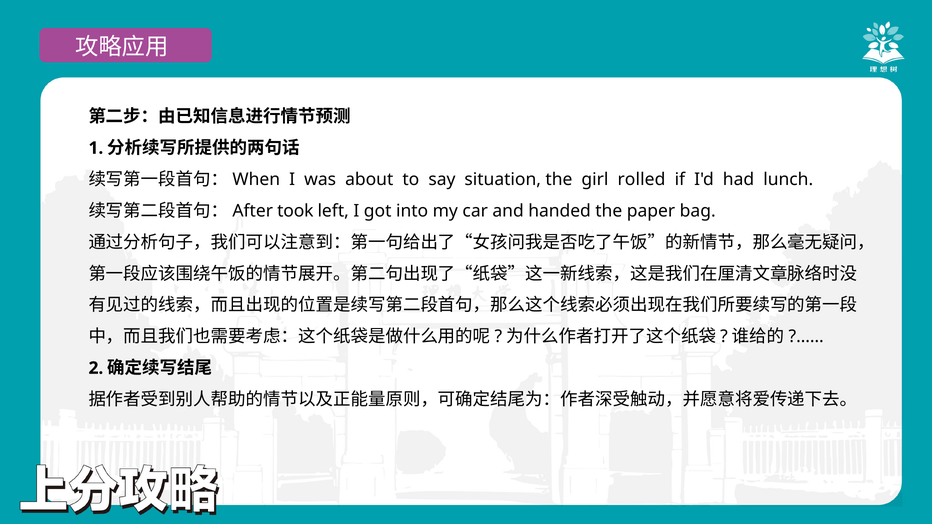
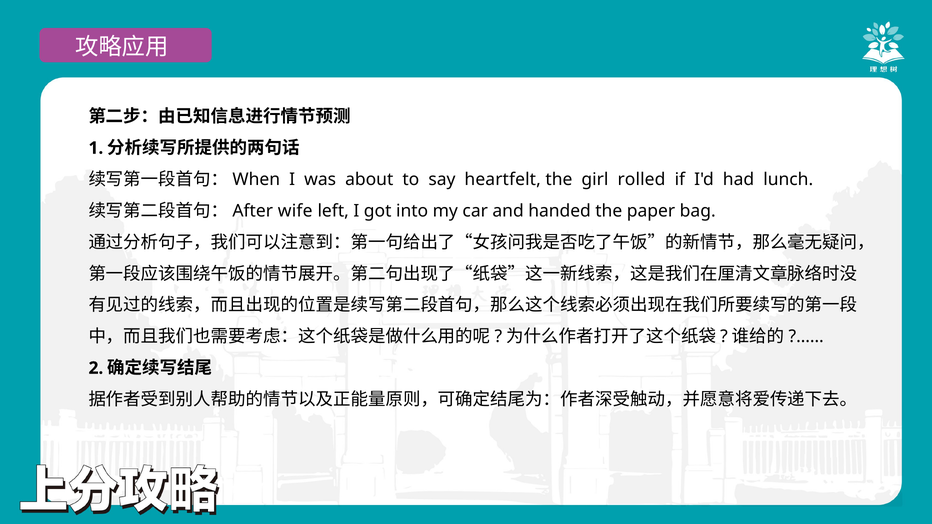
situation: situation -> heartfelt (503, 180)
took: took -> wife (295, 211)
